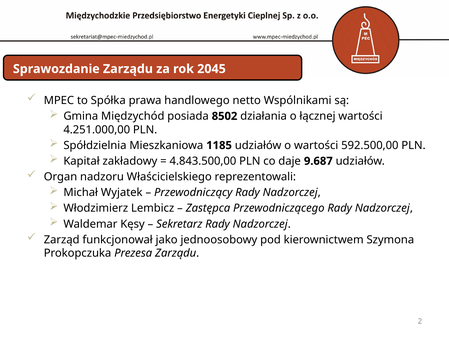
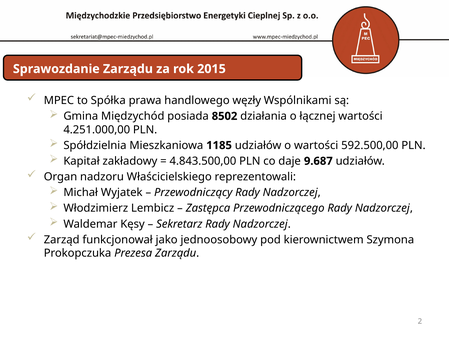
2045: 2045 -> 2015 (211, 69)
netto: netto -> węzły (247, 100)
